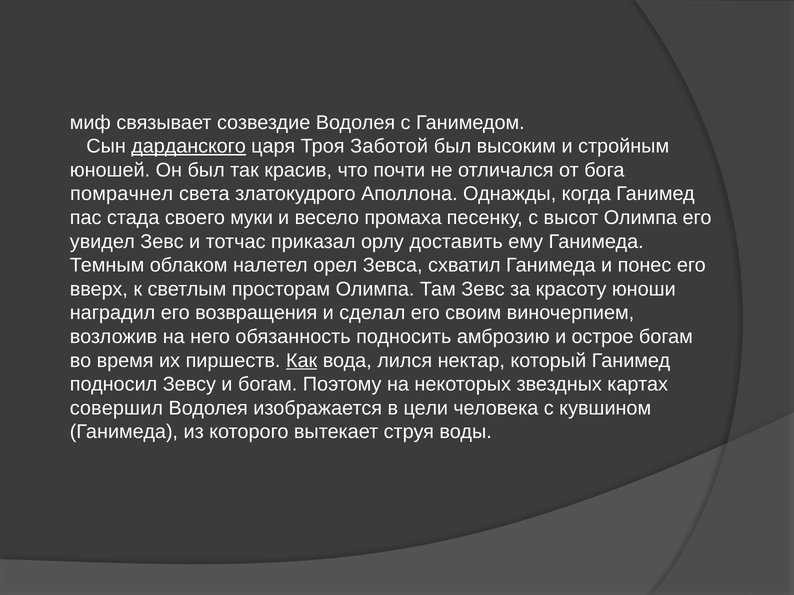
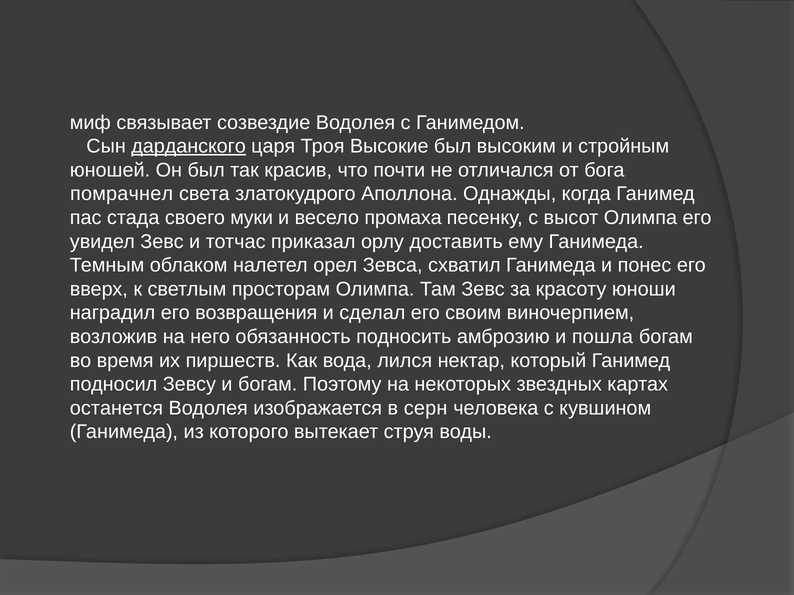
Заботой: Заботой -> Высокие (389, 146)
острое: острое -> пошла (602, 337)
Как underline: present -> none (302, 361)
совершил: совершил -> останется (116, 408)
цели: цели -> серн (426, 408)
